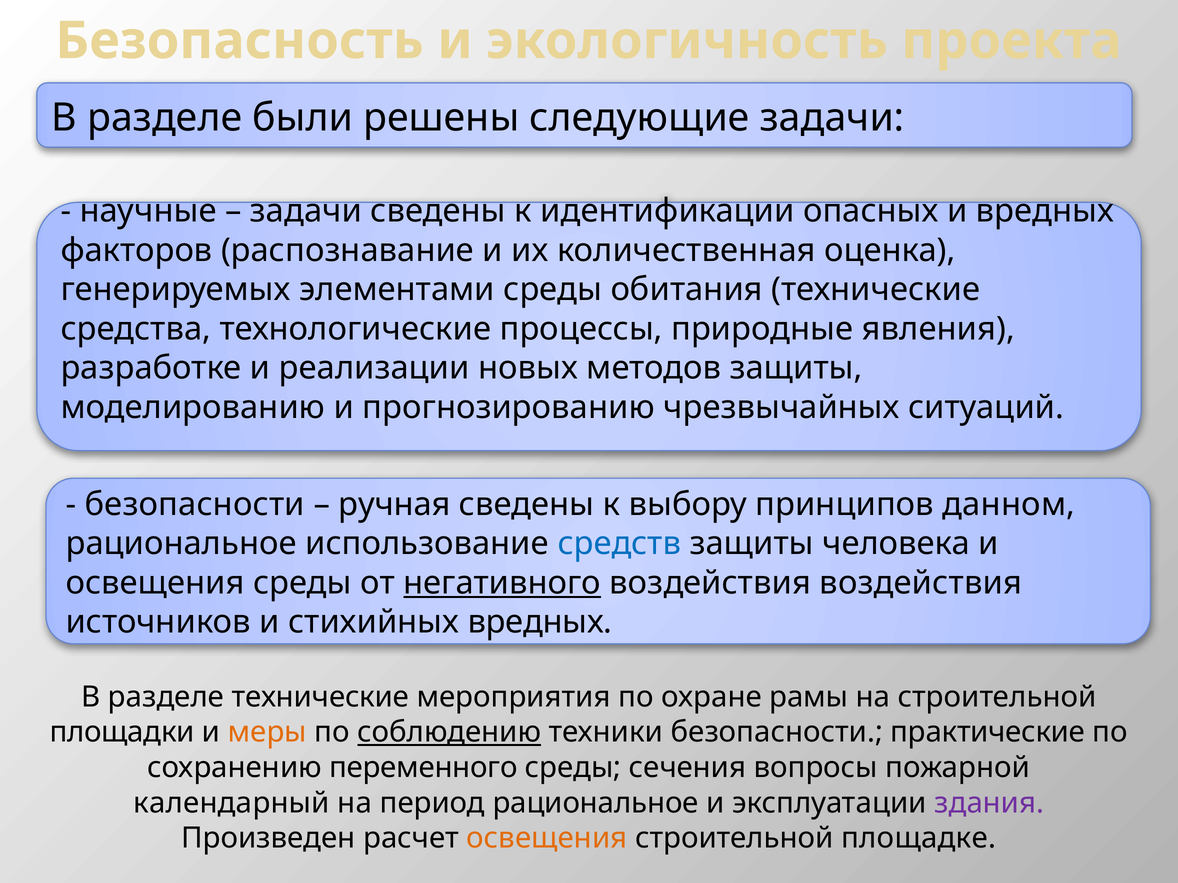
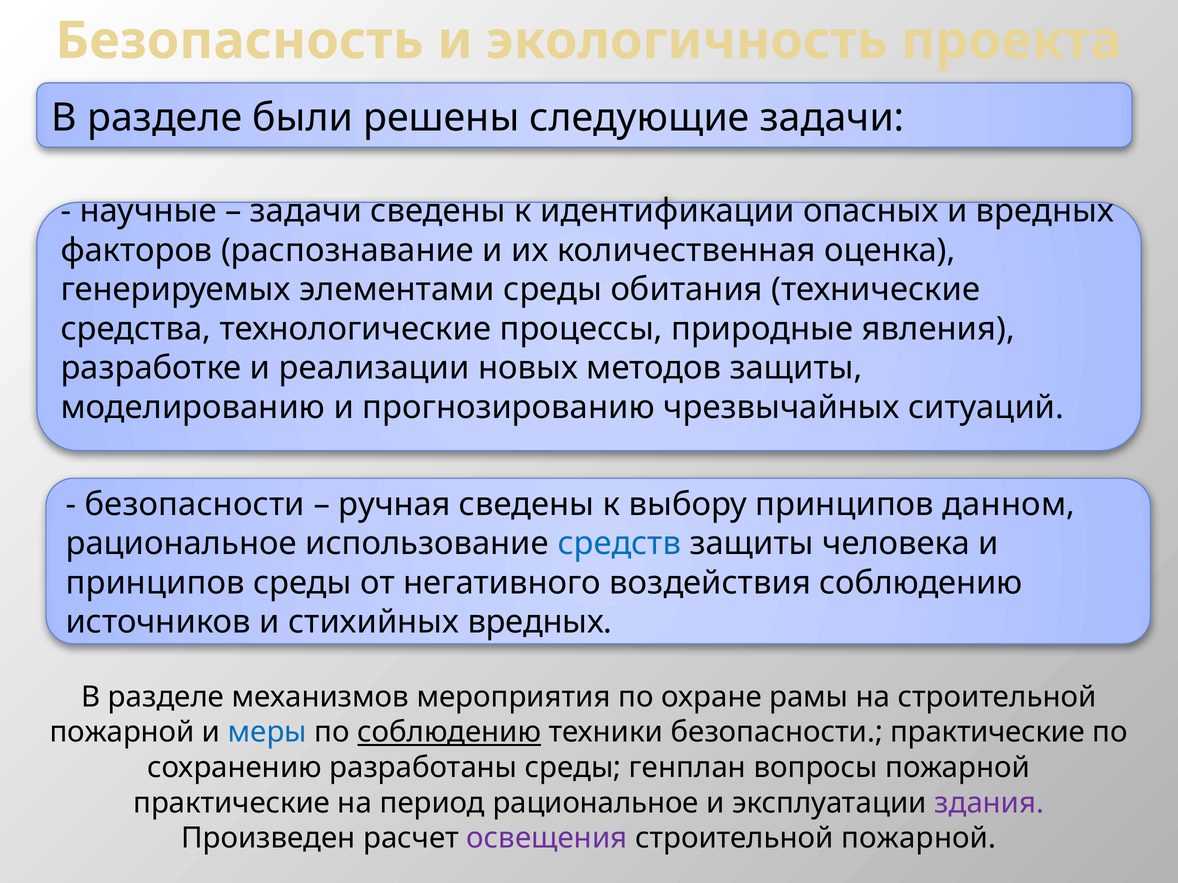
освещения: освещения -> принципов (155, 583)
негативного underline: present -> none (502, 583)
воздействия воздействия: воздействия -> соблюдению (921, 583)
разделе технические: технические -> механизмов (320, 697)
площадки: площадки -> пожарной (122, 733)
меры colour: orange -> blue (267, 733)
переменного: переменного -> разработаны (423, 768)
сечения: сечения -> генплан (687, 768)
календарный: календарный -> практические (232, 803)
освещения colour: orange -> purple (547, 839)
площадке: площадке -> пожарной (919, 839)
